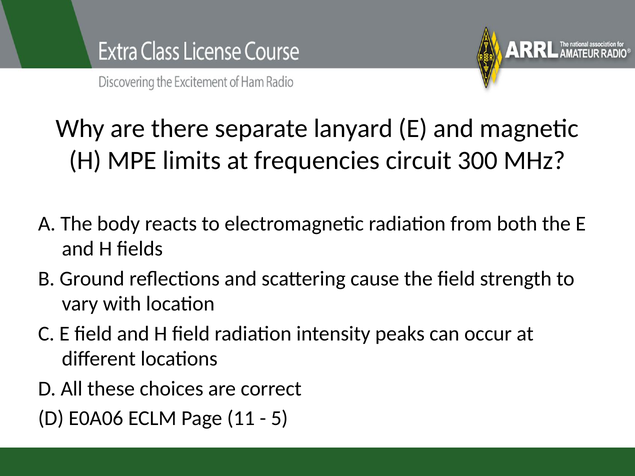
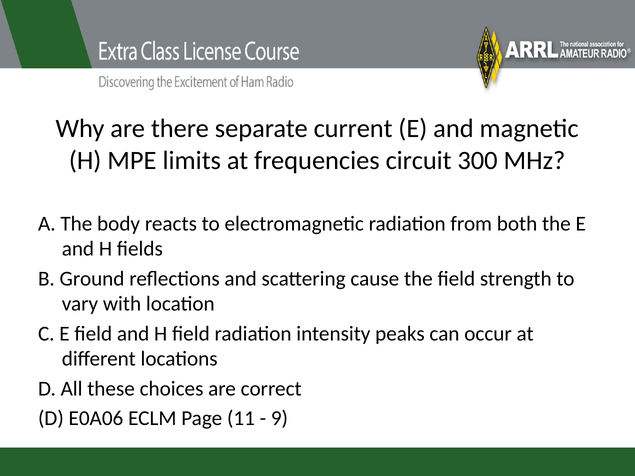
lanyard: lanyard -> current (353, 129)
5: 5 -> 9 (279, 418)
